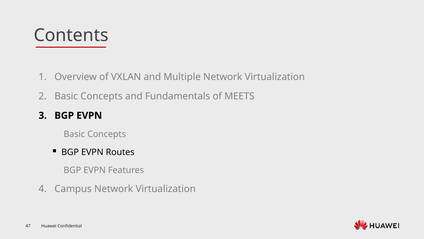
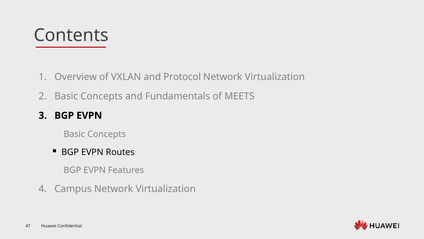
Multiple: Multiple -> Protocol (182, 77)
